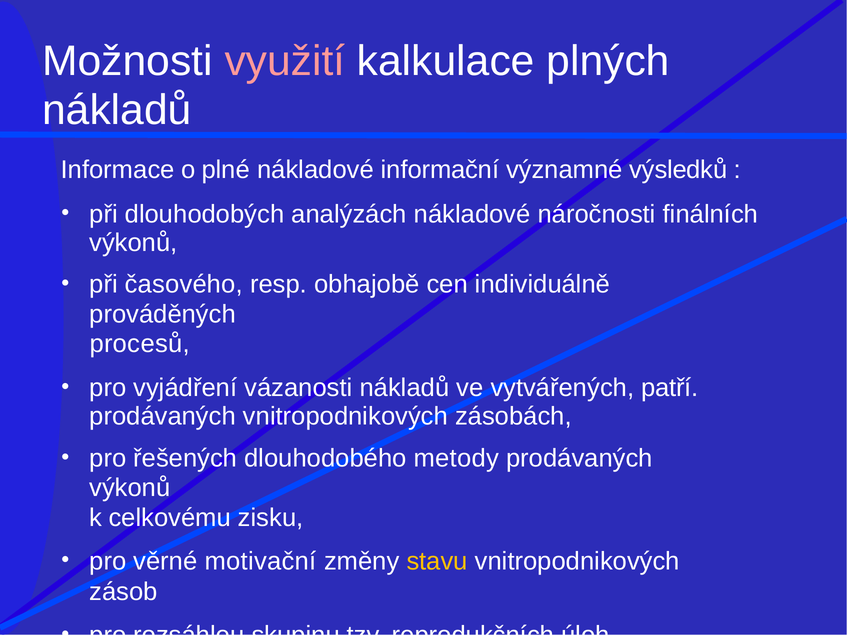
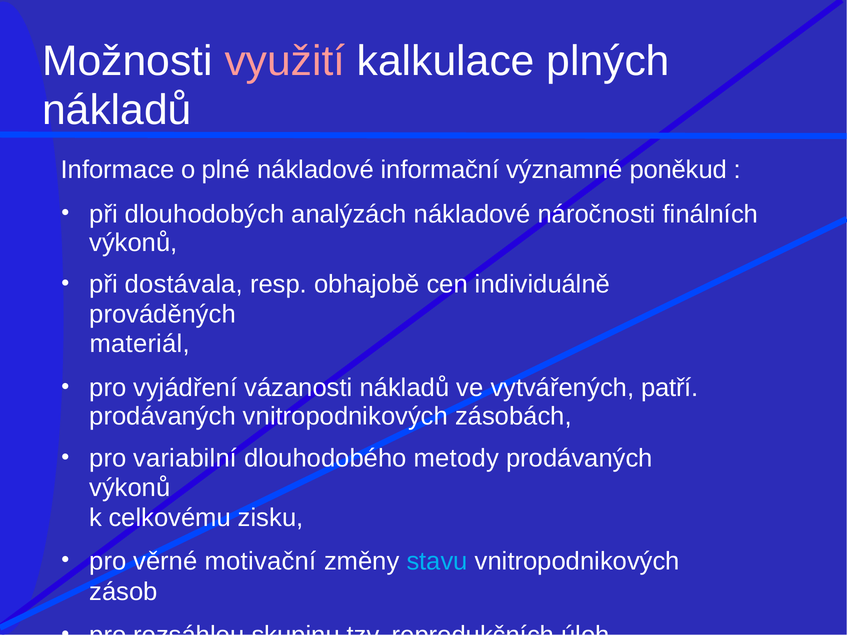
výsledků: výsledků -> poněkud (678, 170)
časového: časového -> dostávala (184, 285)
procesů: procesů -> materiál (140, 344)
řešených: řešených -> variabilní (185, 459)
stavu colour: yellow -> light blue (437, 561)
